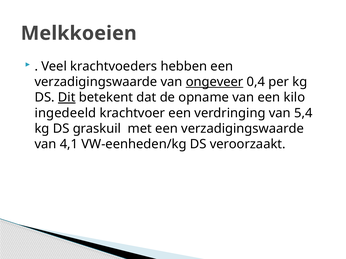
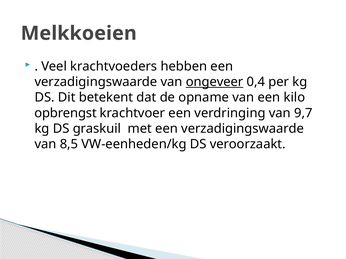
Dit underline: present -> none (67, 98)
ingedeeld: ingedeeld -> opbrengst (66, 113)
5,4: 5,4 -> 9,7 (303, 113)
4,1: 4,1 -> 8,5 (69, 144)
